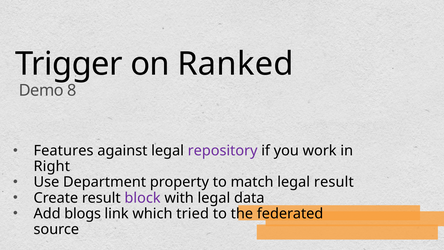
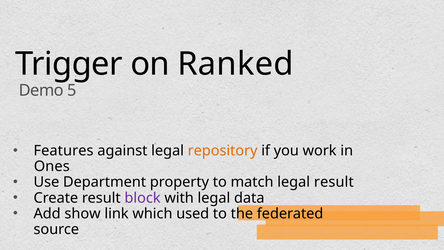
8: 8 -> 5 (72, 90)
repository colour: purple -> orange (223, 151)
Right: Right -> Ones (52, 166)
blogs: blogs -> show (83, 213)
tried: tried -> used (193, 213)
